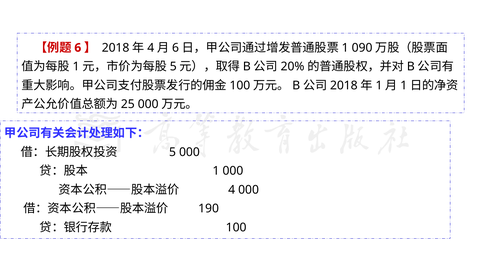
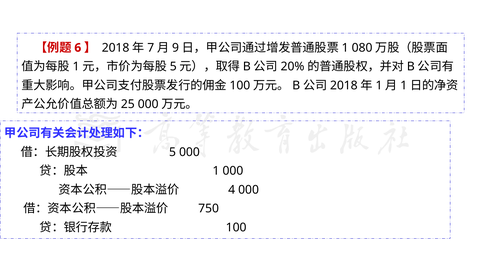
4: 4 -> 7 (151, 48)
6: 6 -> 9 (175, 48)
090: 090 -> 080 (362, 48)
190: 190 -> 750 (209, 208)
